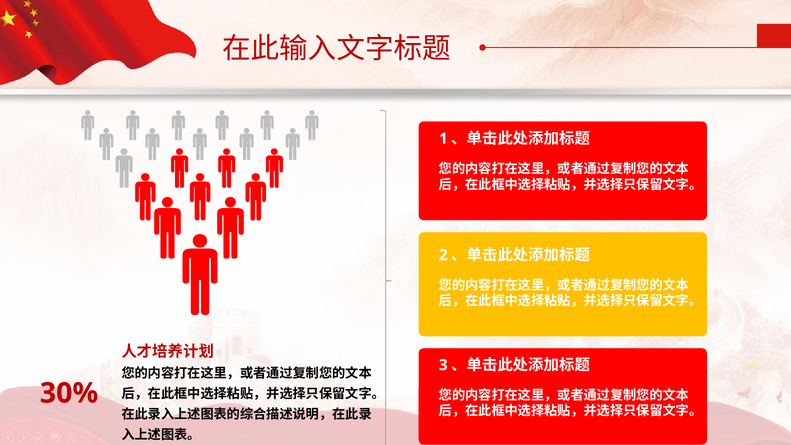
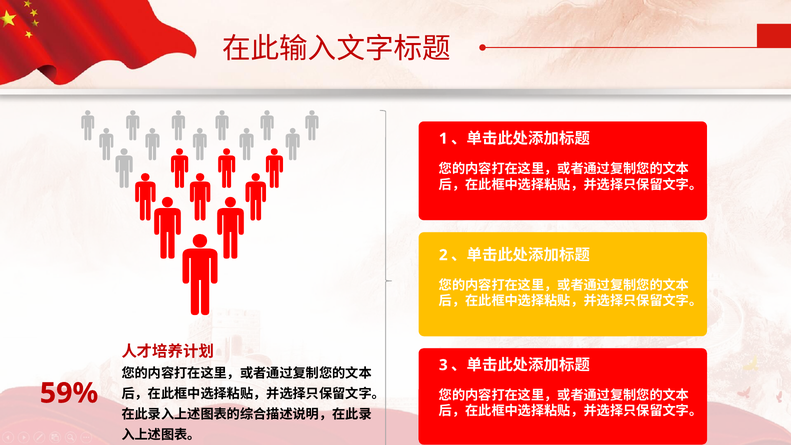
30%: 30% -> 59% (69, 393)
